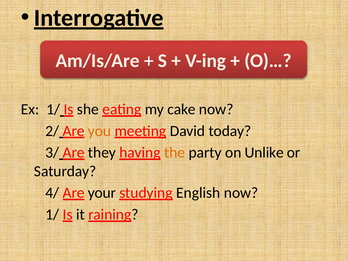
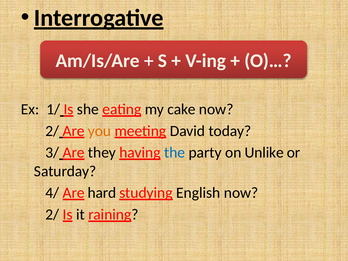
the colour: orange -> blue (175, 153)
your: your -> hard (102, 193)
1/: 1/ -> 2/ (52, 215)
